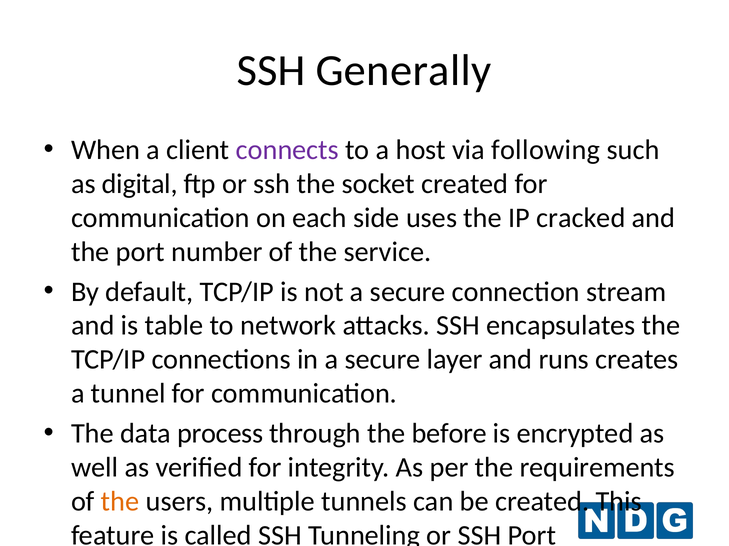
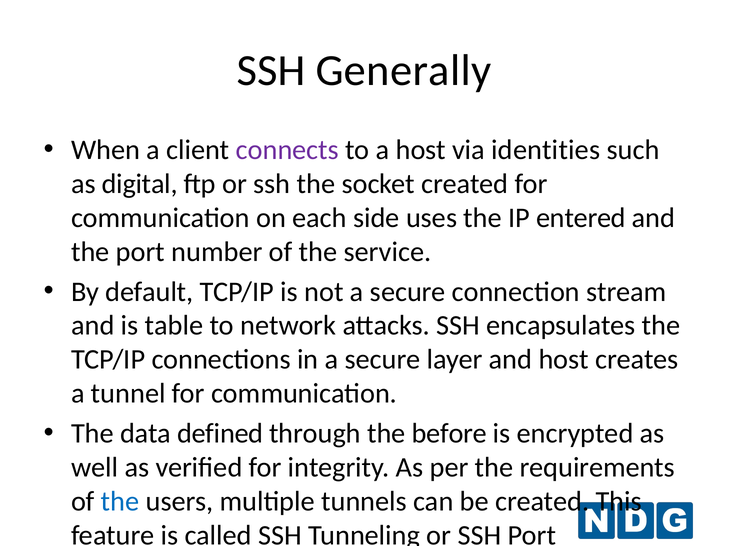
following: following -> identities (546, 150)
cracked: cracked -> entered (581, 218)
and runs: runs -> host (564, 360)
process: process -> defined (220, 434)
the colour: orange -> blue (120, 502)
